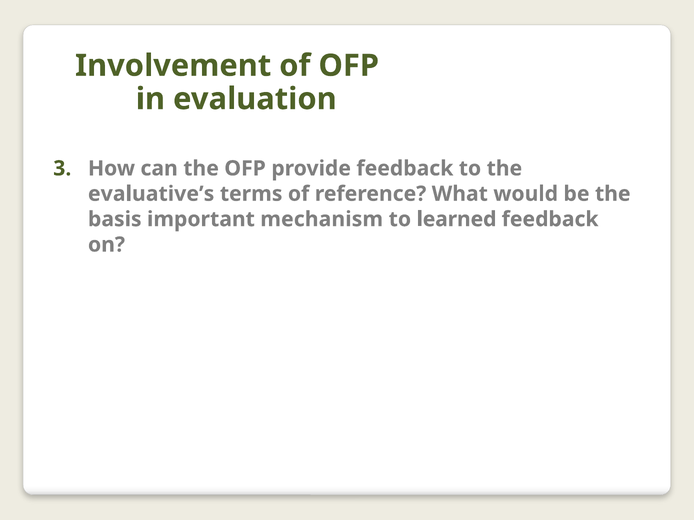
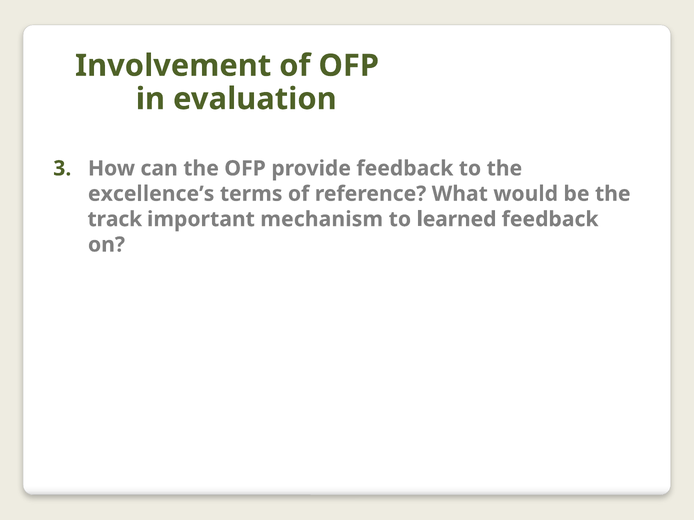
evaluative’s: evaluative’s -> excellence’s (151, 194)
basis: basis -> track (115, 219)
